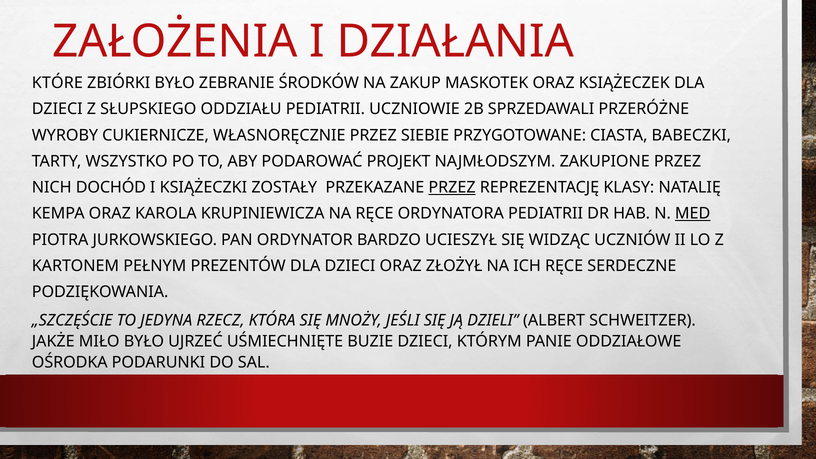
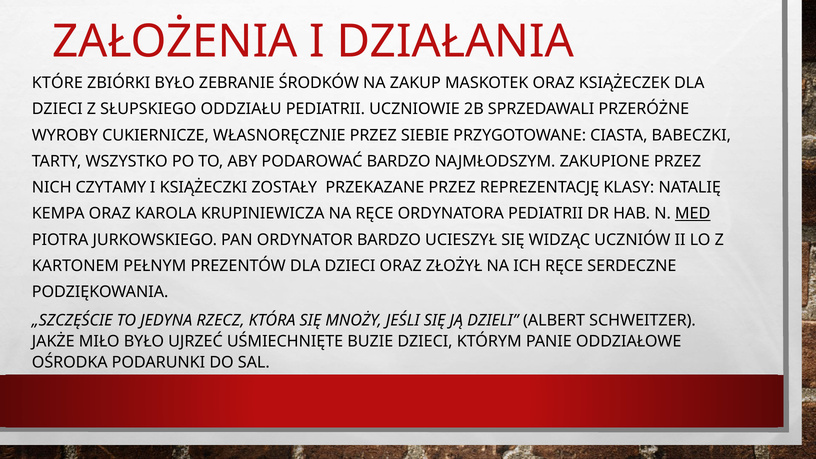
PODAROWAĆ PROJEKT: PROJEKT -> BARDZO (399, 161)
DOCHÓD: DOCHÓD -> CZYTAMY (111, 187)
PRZEZ underline: present -> none (452, 187)
